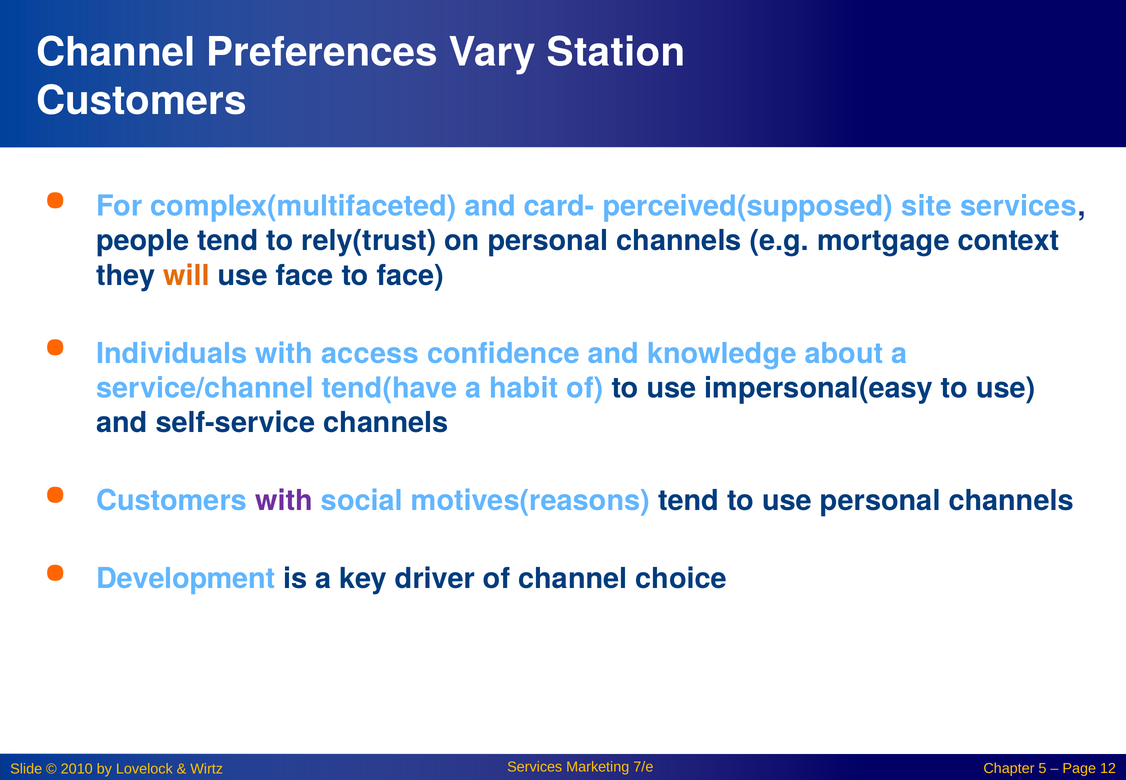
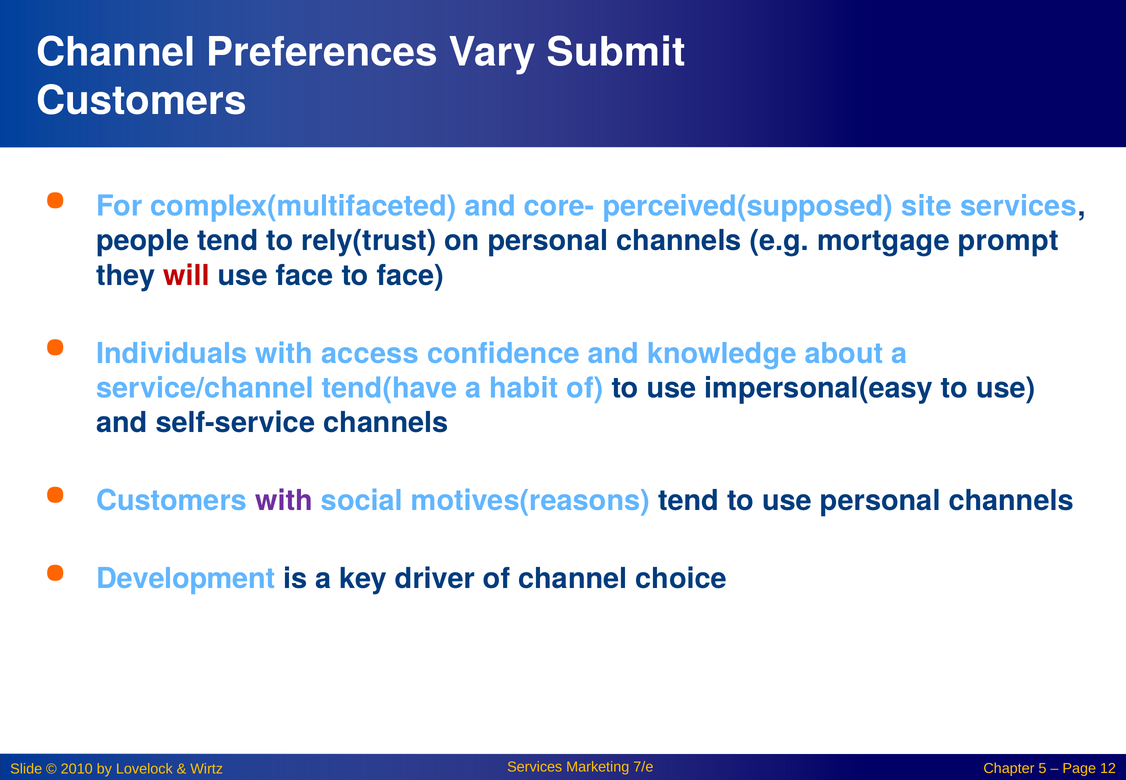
Station: Station -> Submit (616, 52)
card-: card- -> core- (559, 206)
context: context -> prompt (1008, 241)
will colour: orange -> red (187, 275)
